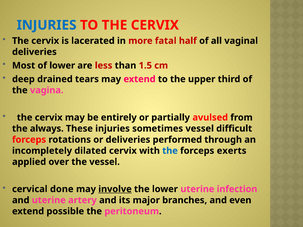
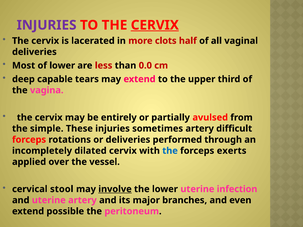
INJURIES colour: blue -> purple (47, 25)
CERVIX underline: none -> present (155, 25)
fatal: fatal -> clots (166, 41)
1.5: 1.5 -> 0.0 (145, 66)
drained: drained -> capable (55, 79)
always: always -> simple (47, 129)
sometimes vessel: vessel -> artery (200, 129)
done: done -> stool (62, 189)
